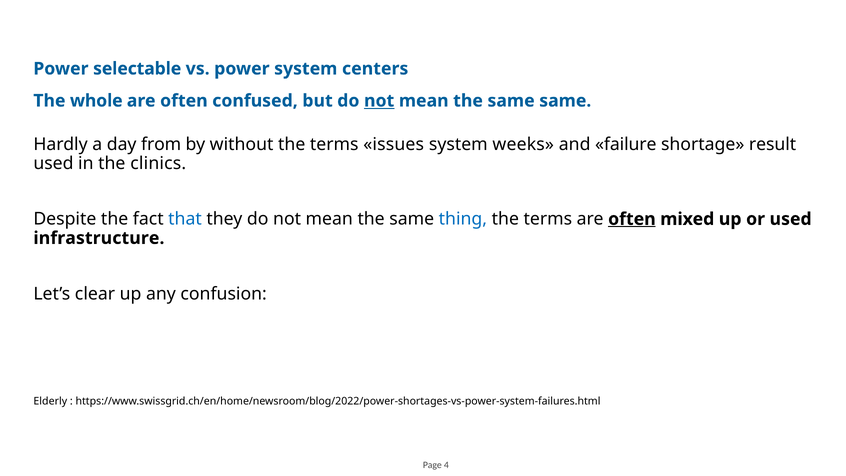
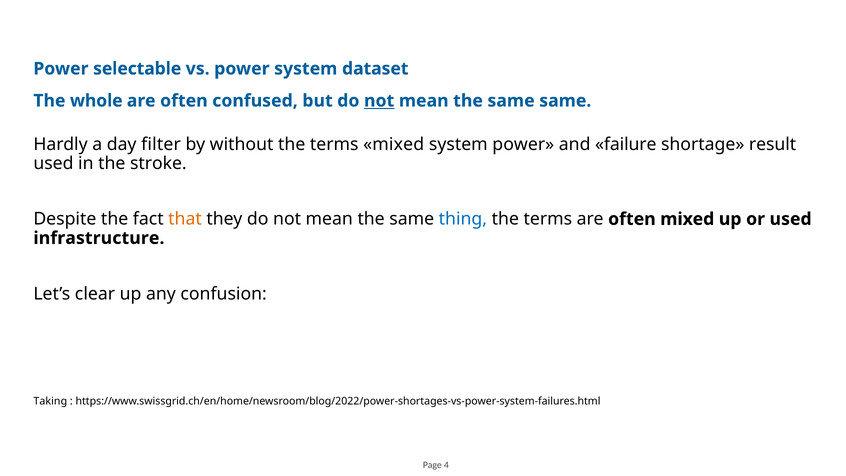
centers: centers -> dataset (375, 69)
from: from -> filter (161, 144)
terms issues: issues -> mixed (394, 144)
system weeks: weeks -> power (523, 144)
clinics: clinics -> stroke (158, 163)
that colour: blue -> orange (185, 219)
often underline: present -> none (632, 219)
Elderly: Elderly -> Taking (50, 401)
